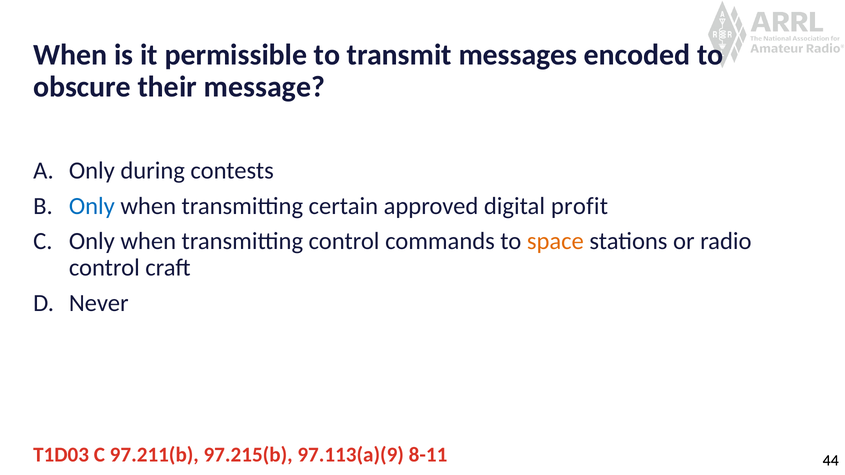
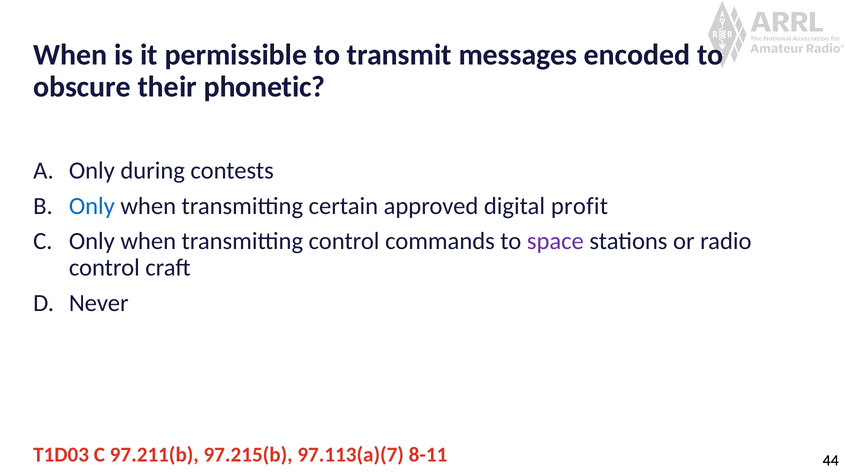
message: message -> phonetic (264, 87)
space colour: orange -> purple (555, 241)
97.113(a)(9: 97.113(a)(9 -> 97.113(a)(7 (351, 455)
